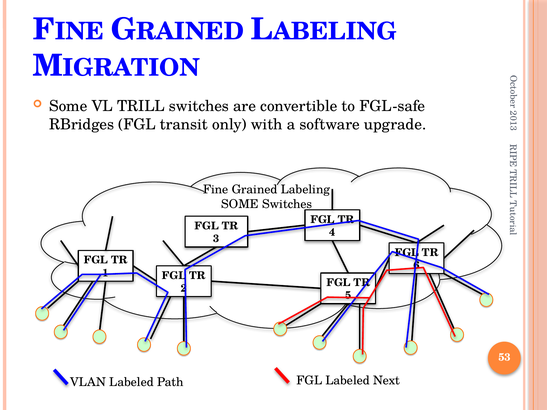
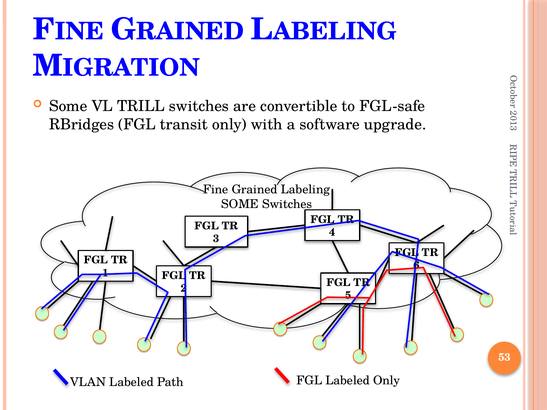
Labeled Next: Next -> Only (387, 381)
